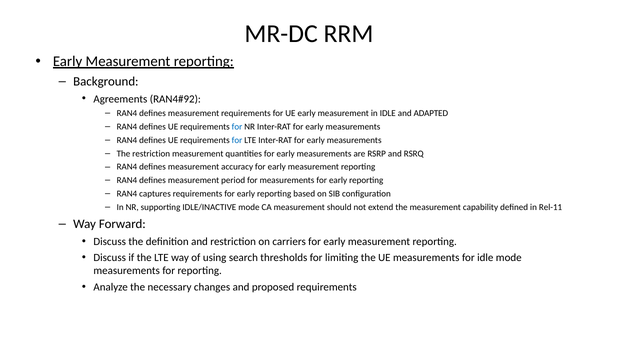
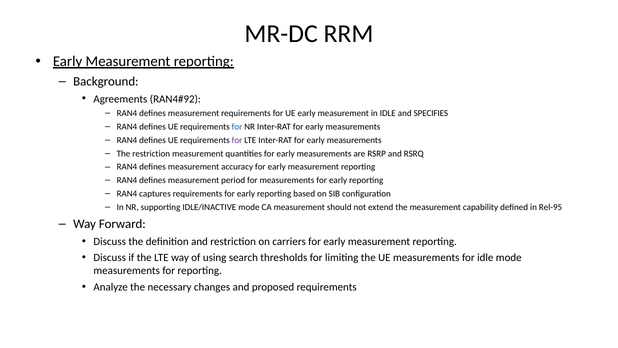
ADAPTED: ADAPTED -> SPECIFIES (431, 113)
for colour: blue -> purple (237, 140)
Rel-11: Rel-11 -> Rel-95 (551, 207)
